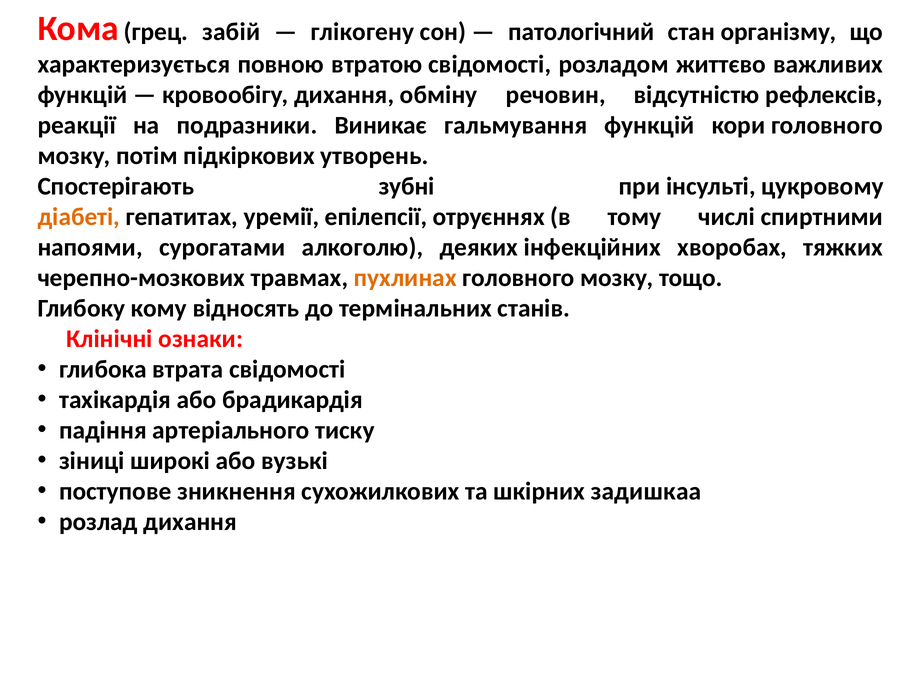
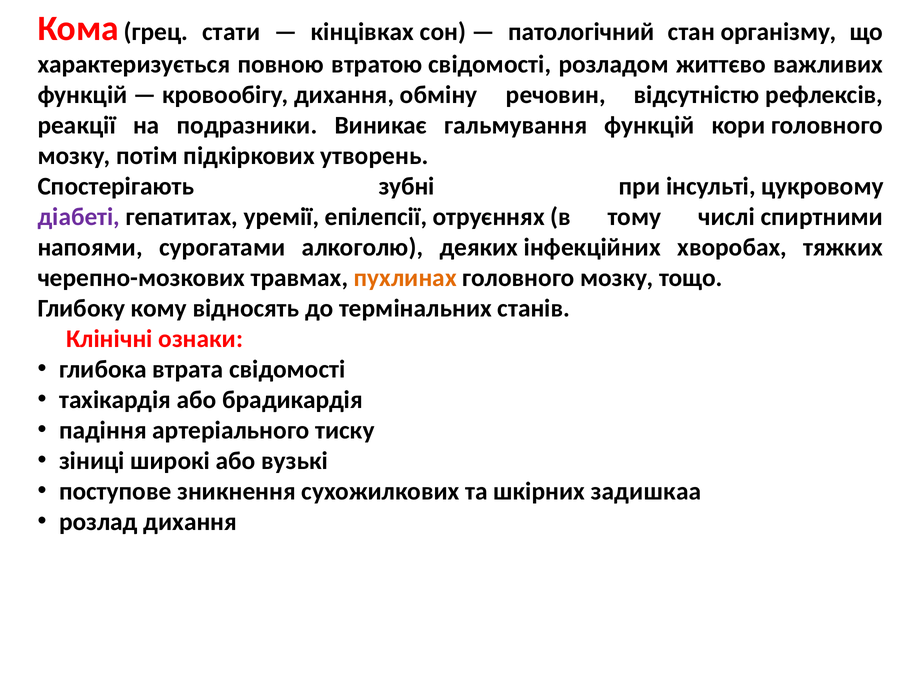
забій: забій -> стати (231, 32)
глікогену: глікогену -> кінцівках (362, 32)
діабеті colour: orange -> purple (79, 217)
